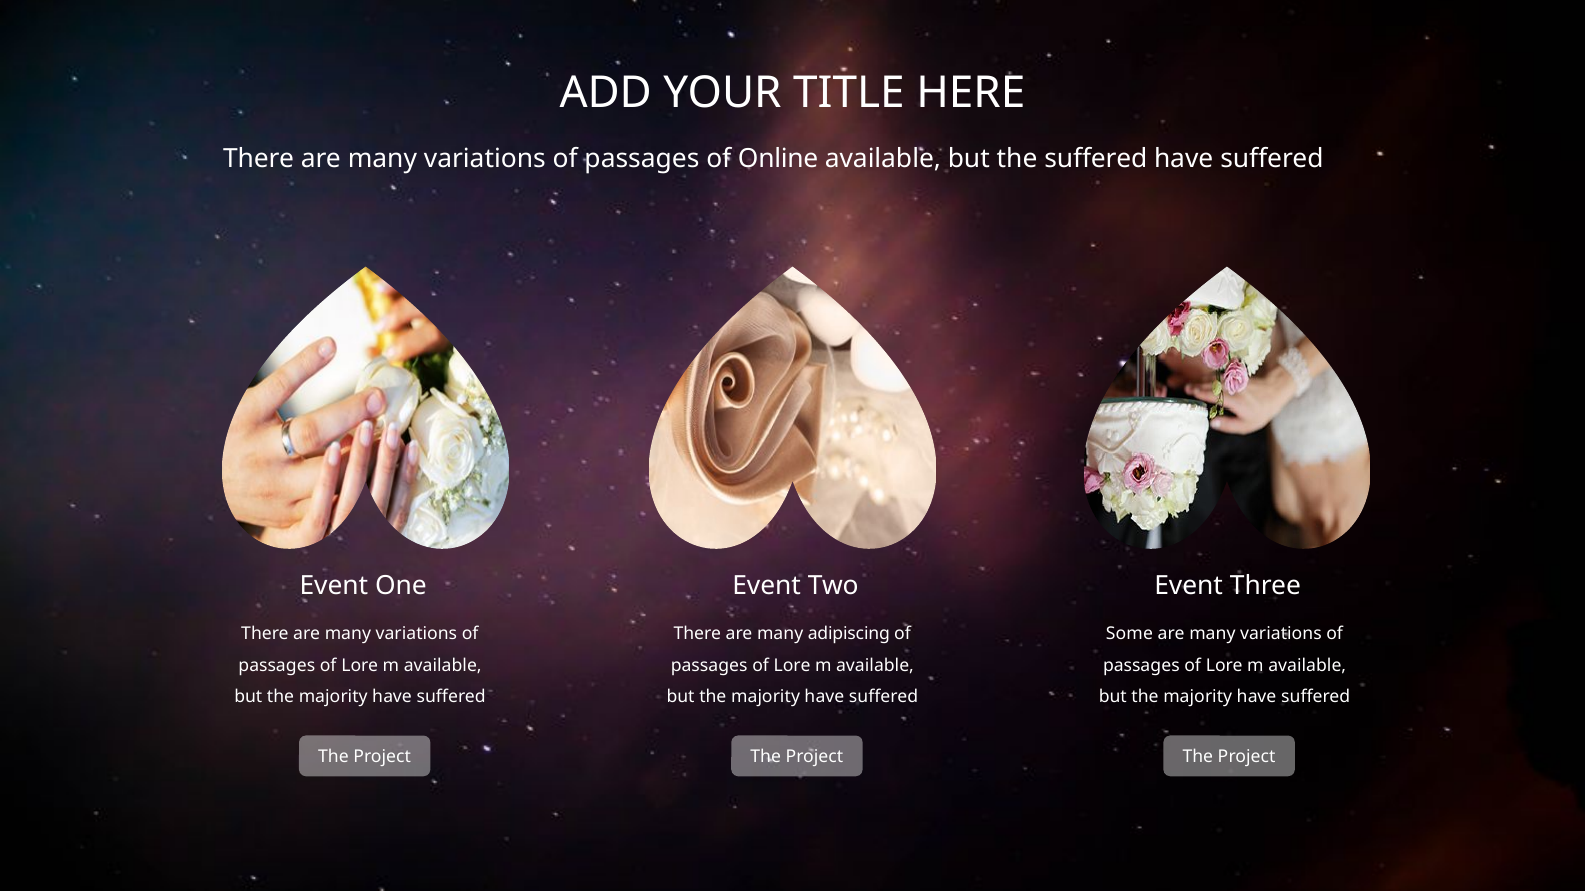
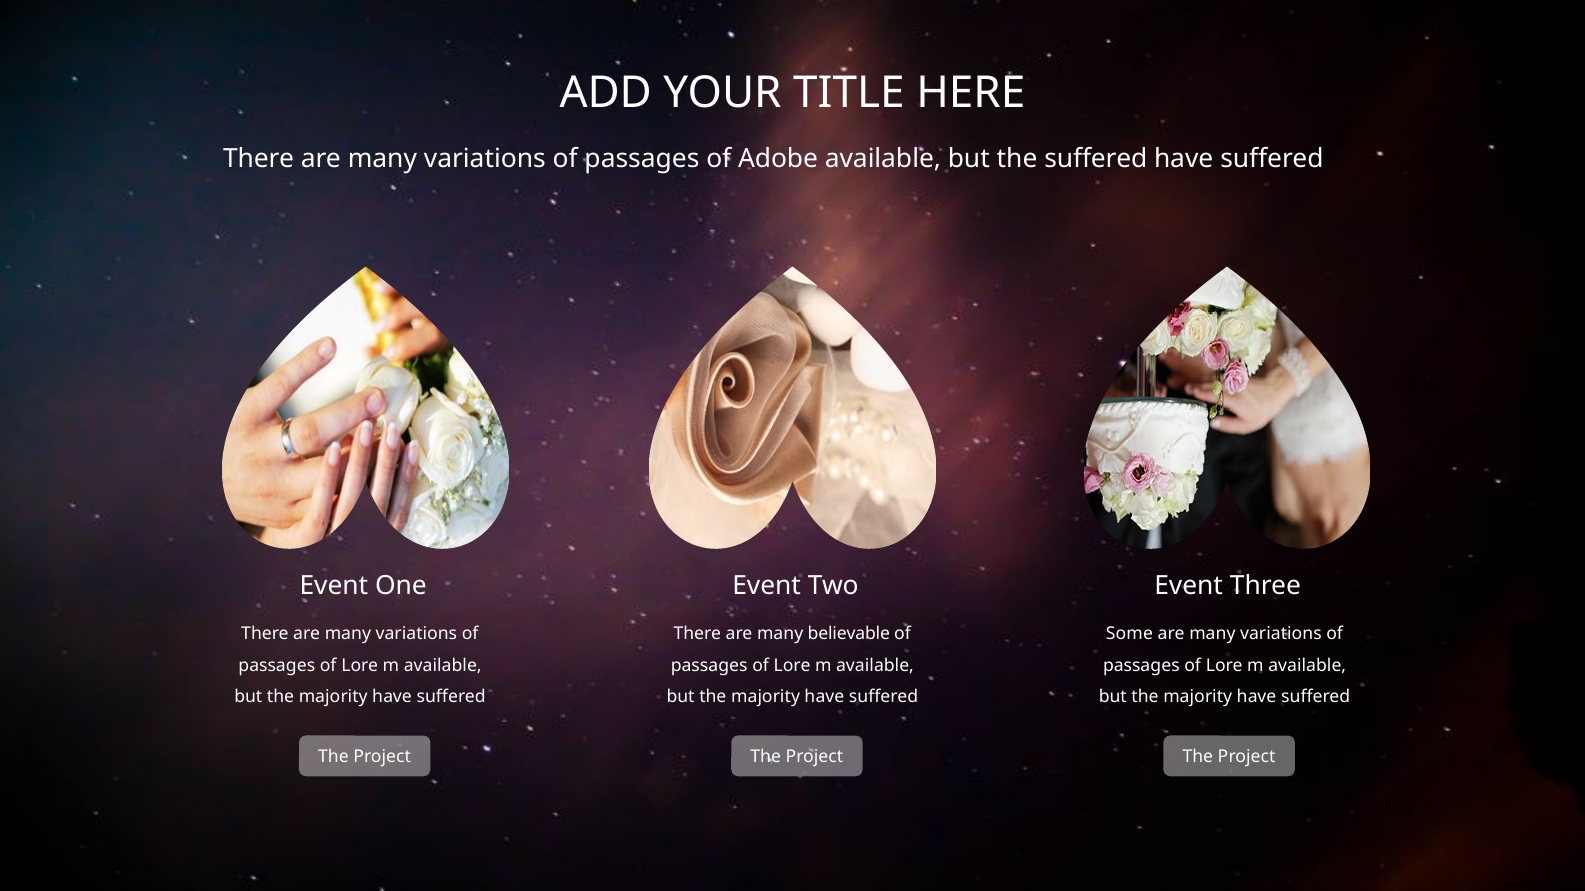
Online: Online -> Adobe (778, 158)
adipiscing: adipiscing -> believable (849, 634)
